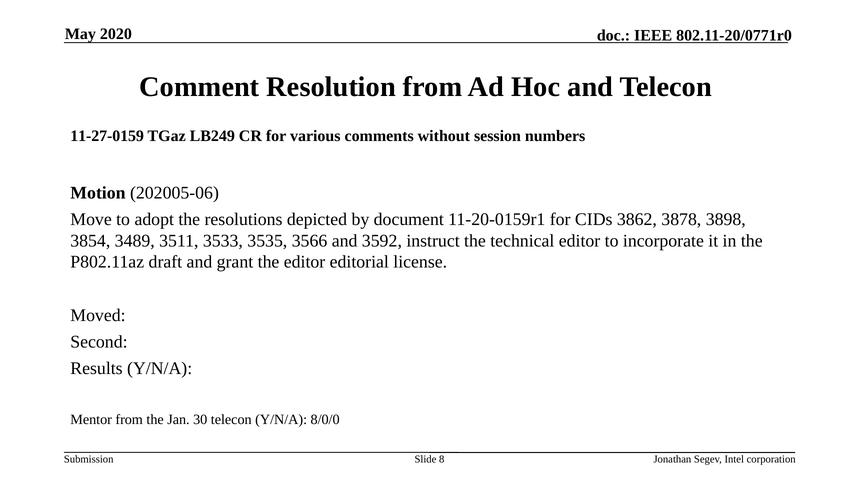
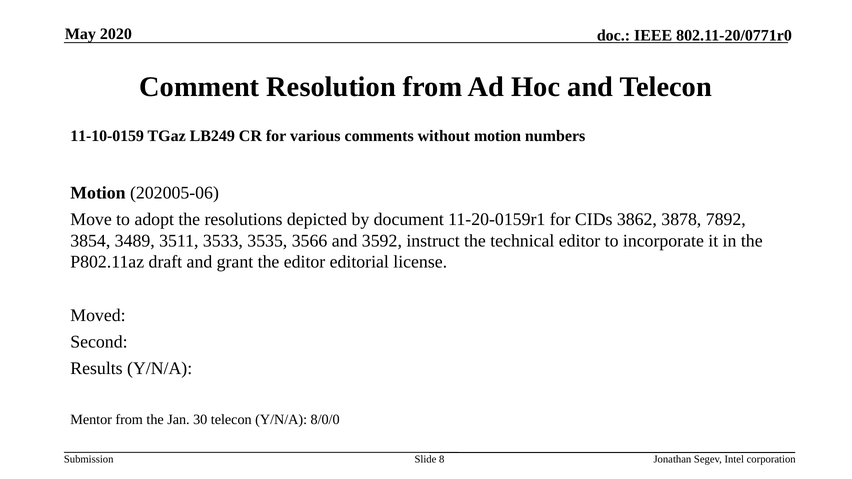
11-27-0159: 11-27-0159 -> 11-10-0159 (107, 136)
without session: session -> motion (498, 136)
3898: 3898 -> 7892 (726, 220)
